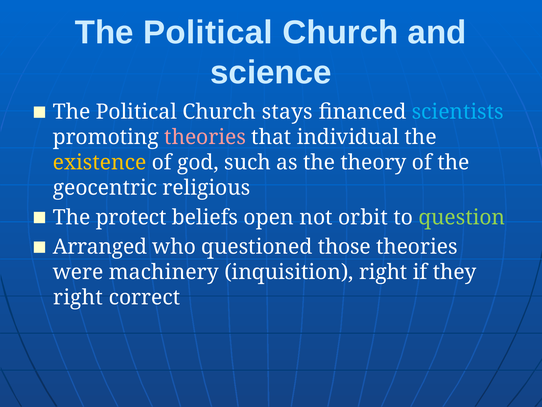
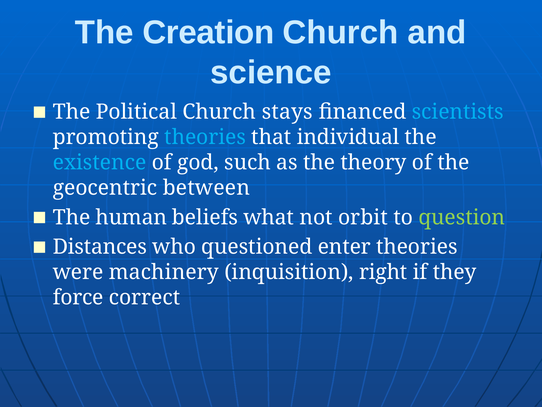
Political: Political -> Creation (208, 33)
theories colour: pink -> light blue (205, 137)
existence colour: yellow -> light blue (100, 162)
religious: religious -> between (206, 188)
protect: protect -> human (131, 217)
open: open -> what (269, 217)
Arranged: Arranged -> Distances (100, 247)
those: those -> enter (344, 247)
right: right -> force (78, 297)
